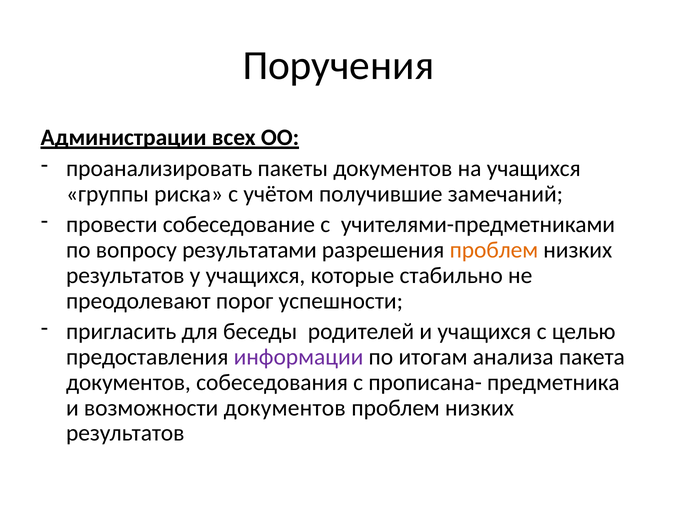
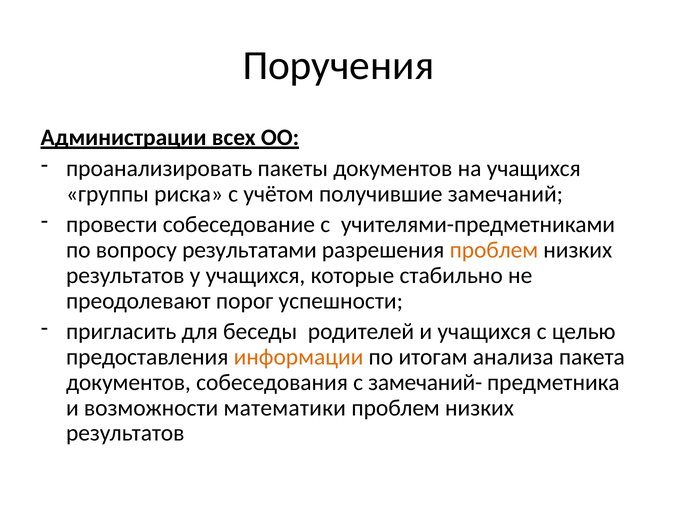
информации colour: purple -> orange (299, 357)
прописана-: прописана- -> замечаний- (425, 382)
возможности документов: документов -> математики (285, 408)
